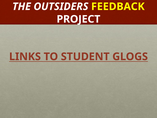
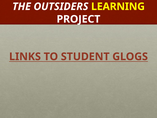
FEEDBACK: FEEDBACK -> LEARNING (118, 7)
